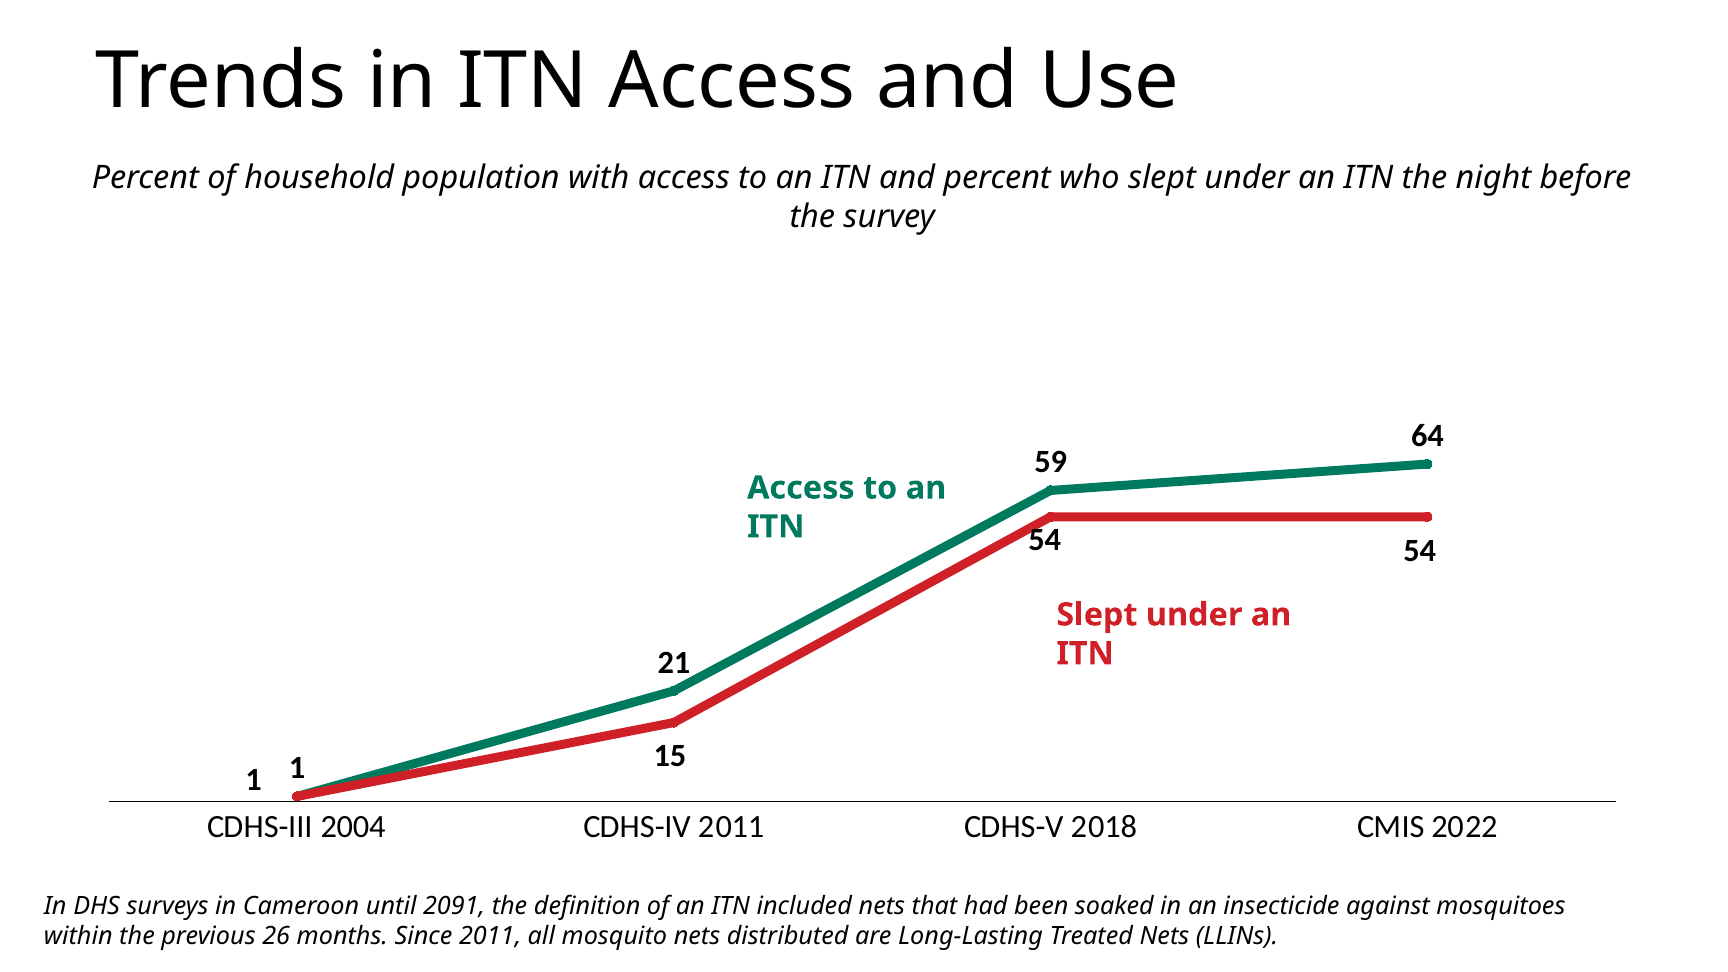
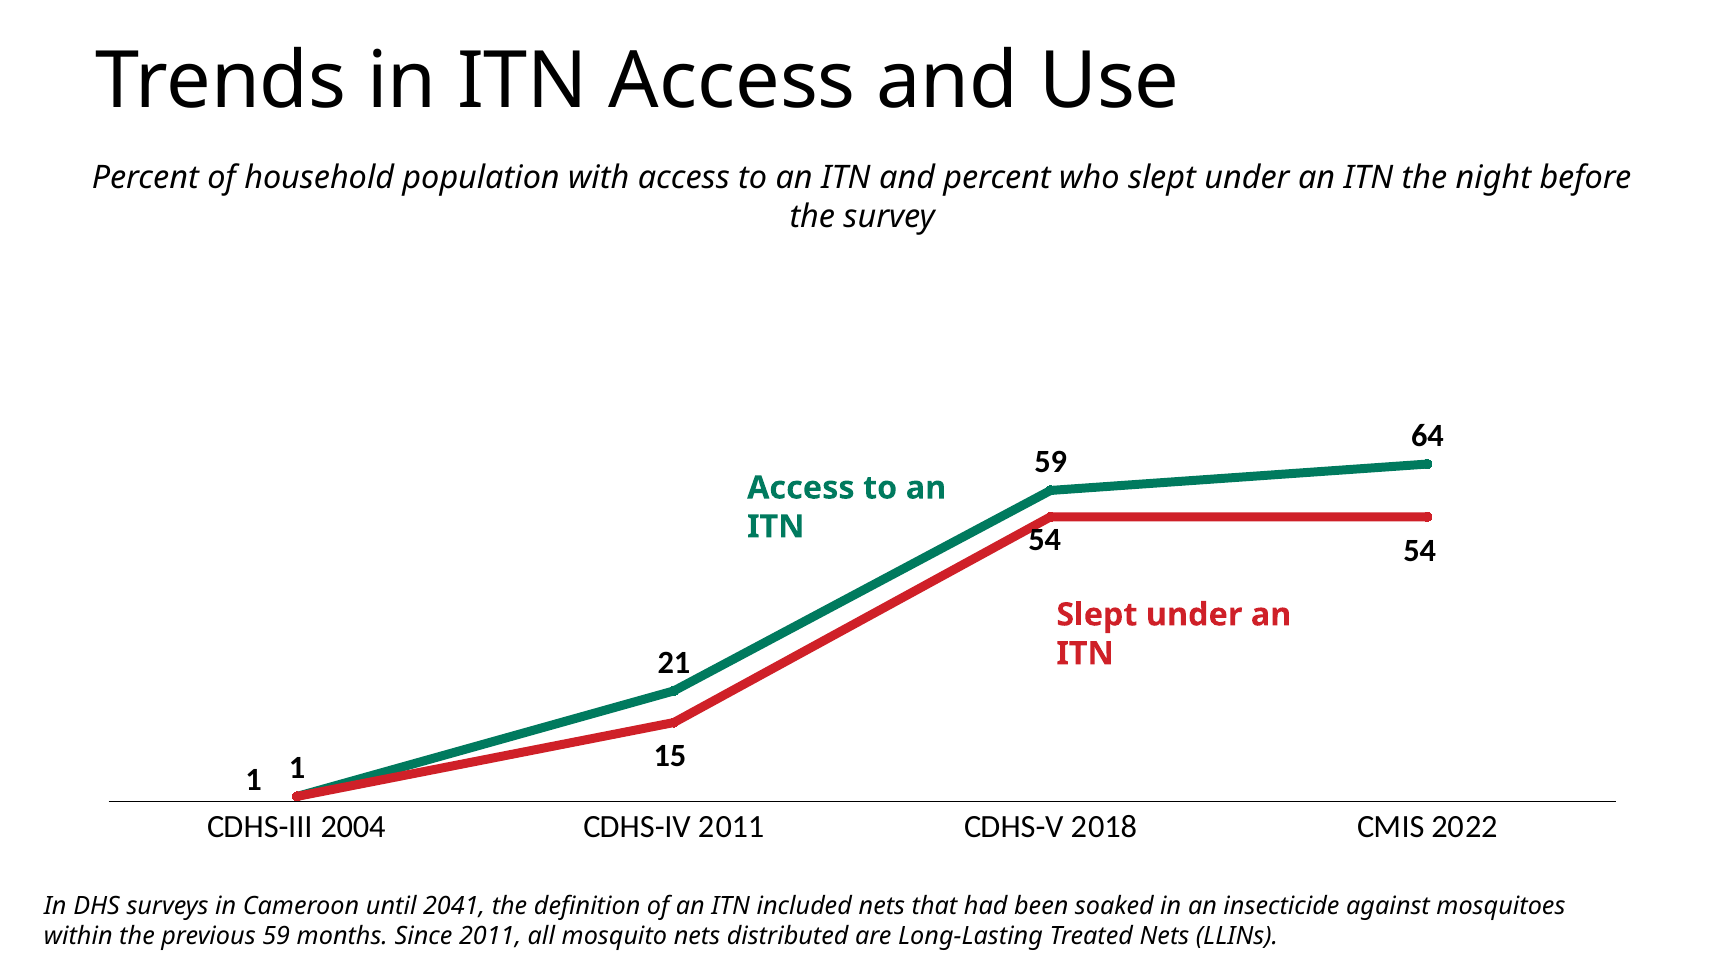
2091: 2091 -> 2041 (454, 906)
previous 26: 26 -> 59 (276, 937)
